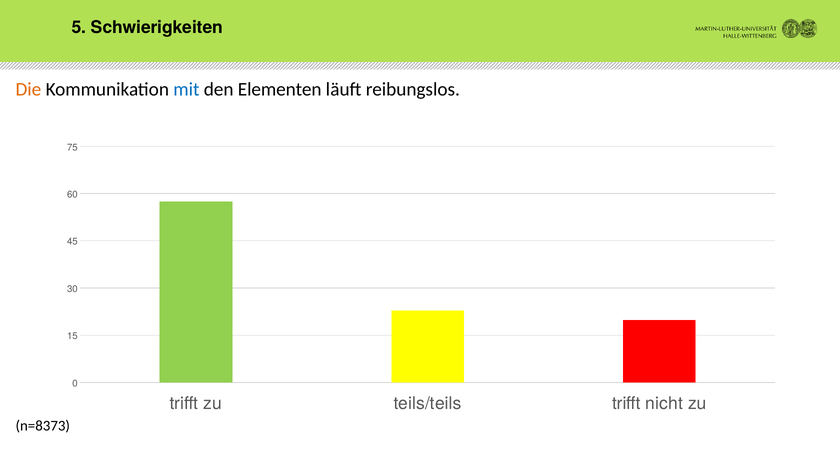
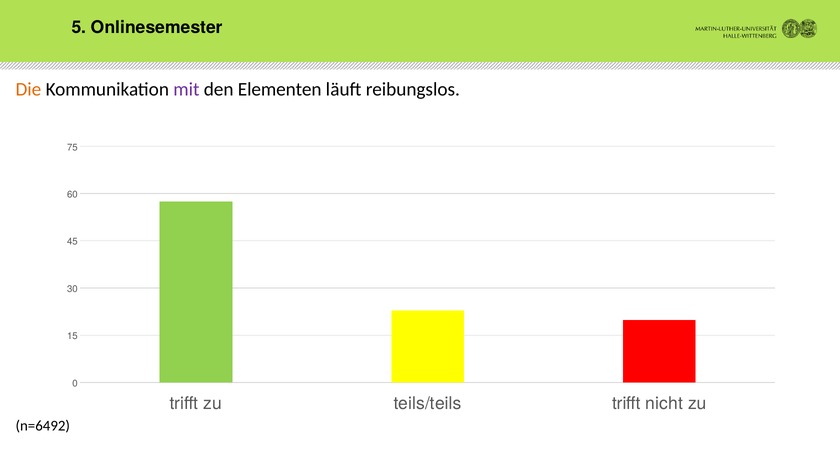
Schwierigkeiten: Schwierigkeiten -> Onlinesemester (157, 27)
mit colour: blue -> purple (186, 89)
n=8373: n=8373 -> n=6492 (43, 425)
